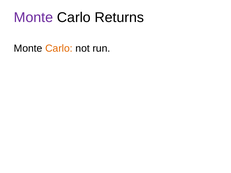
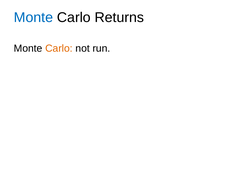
Monte colour: purple -> blue (33, 18)
